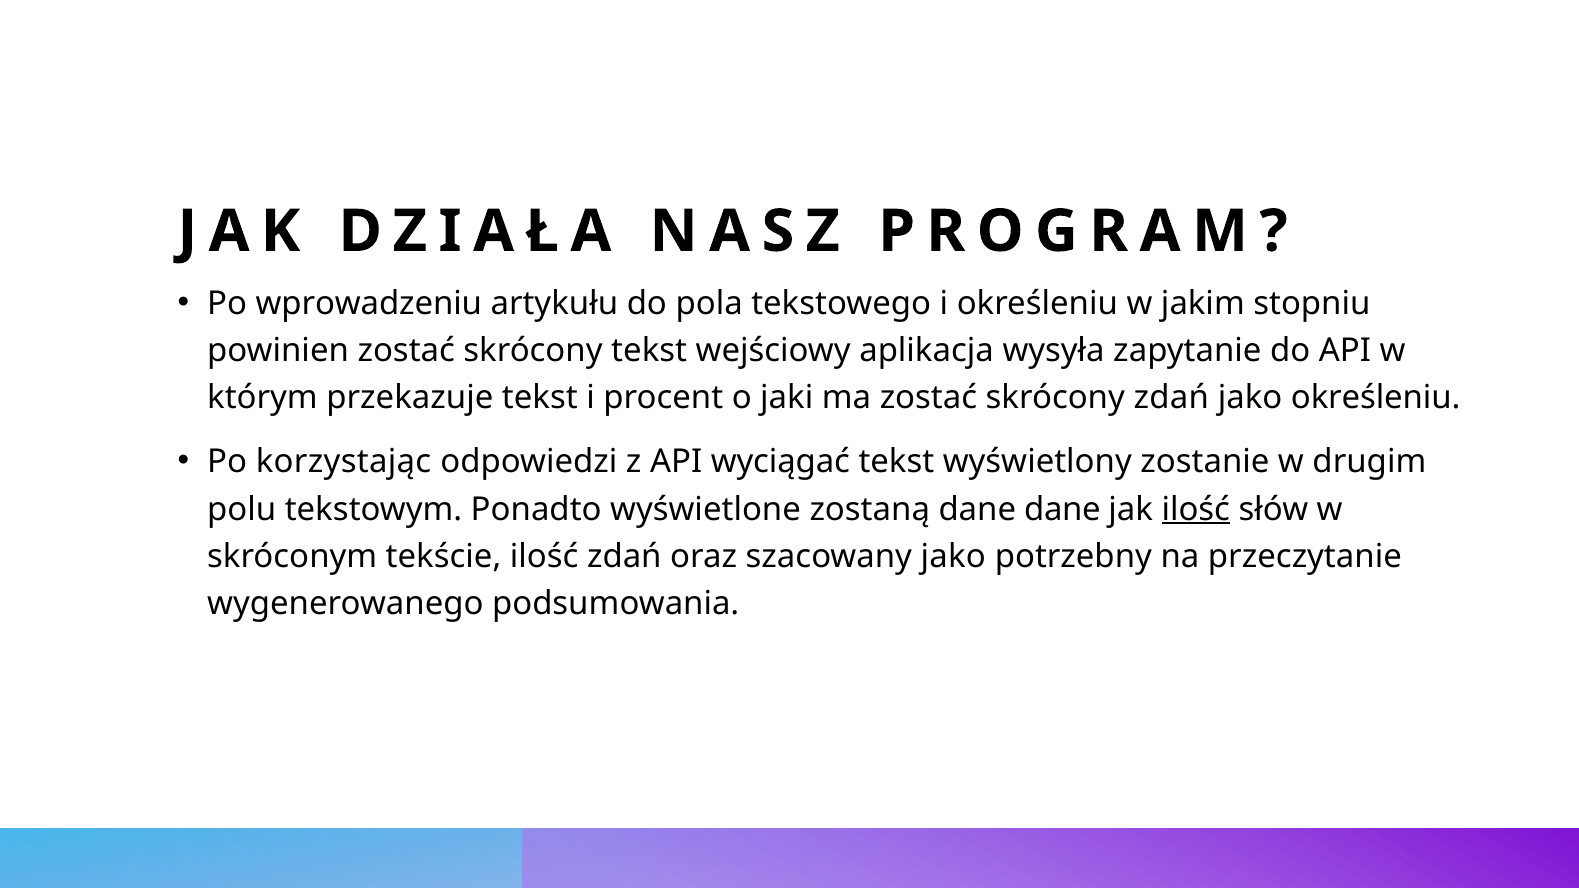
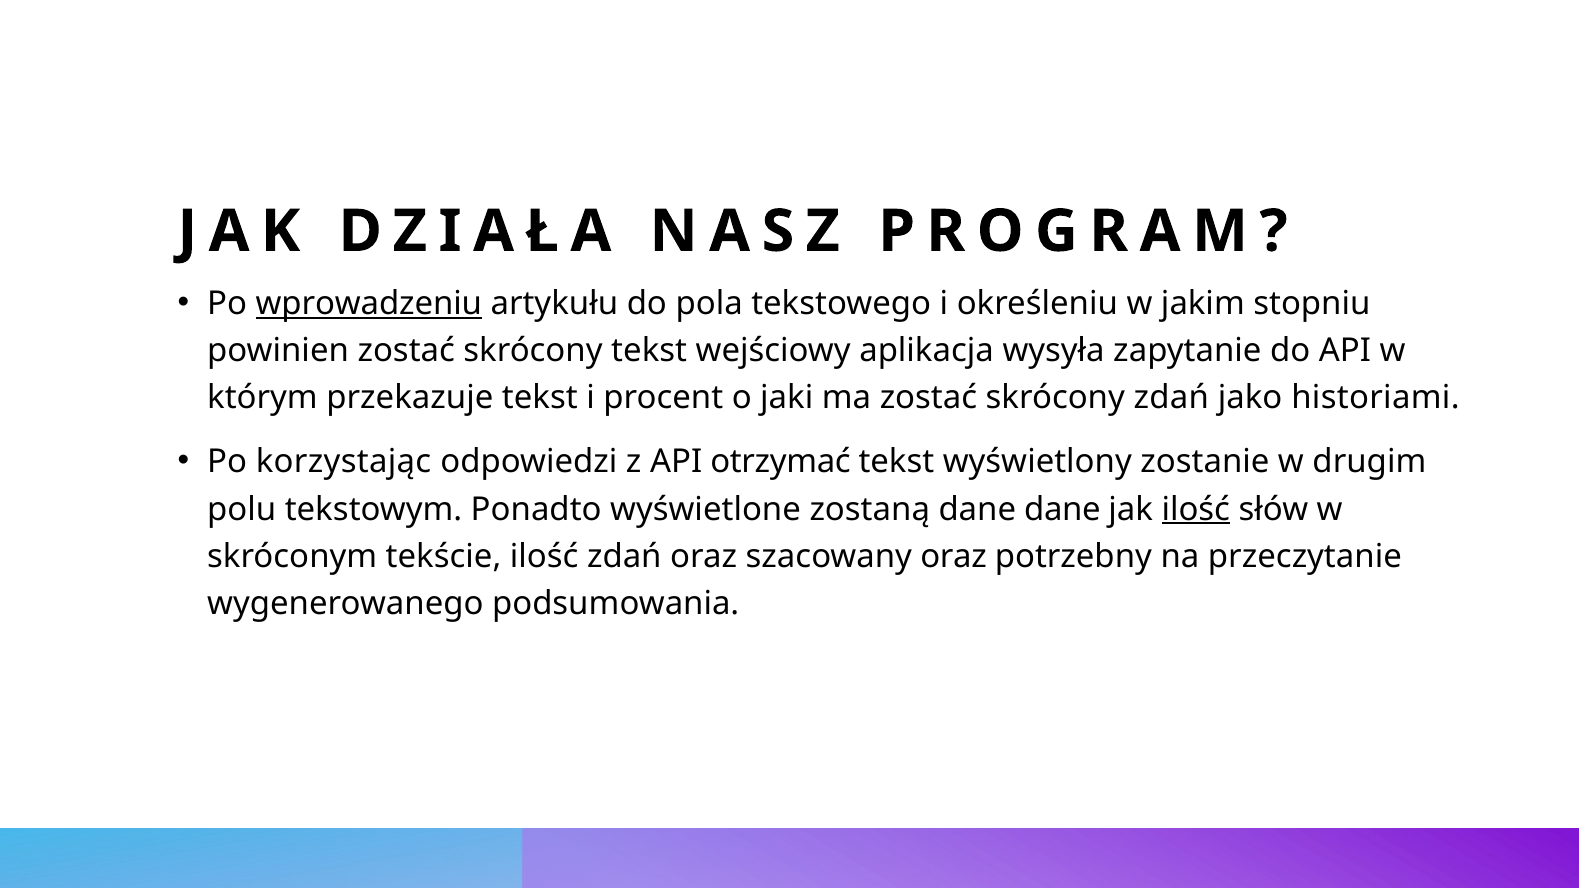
wprowadzeniu underline: none -> present (369, 303)
jako określeniu: określeniu -> historiami (1375, 398)
wyciągać: wyciągać -> otrzymać (781, 462)
szacowany jako: jako -> oraz (954, 557)
